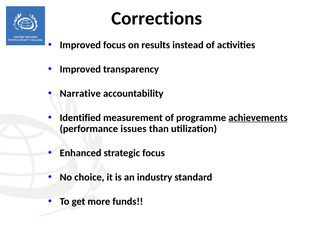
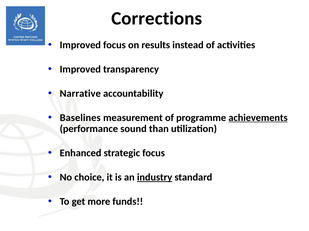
Identified: Identified -> Baselines (80, 118)
issues: issues -> sound (134, 129)
industry underline: none -> present (155, 178)
